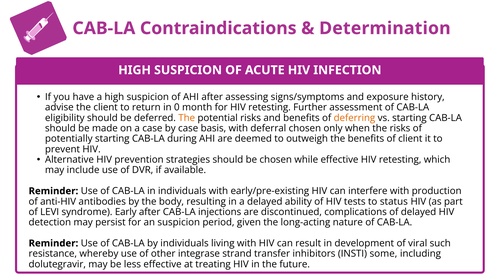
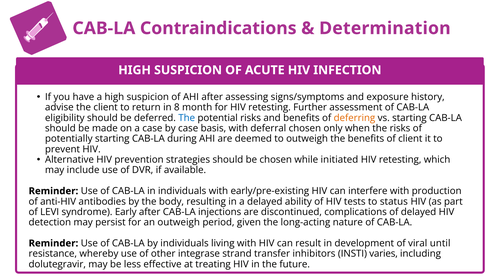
0: 0 -> 8 (177, 107)
The colour: orange -> blue (187, 118)
while effective: effective -> initiated (339, 160)
an suspicion: suspicion -> outweigh (179, 222)
such: such -> until (440, 243)
some: some -> varies (384, 254)
